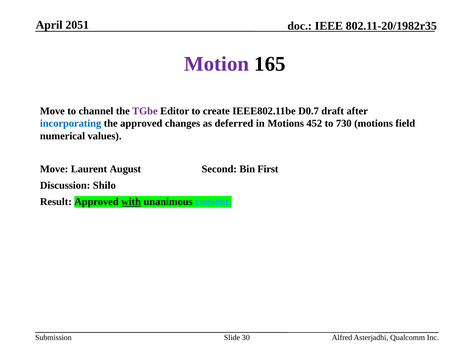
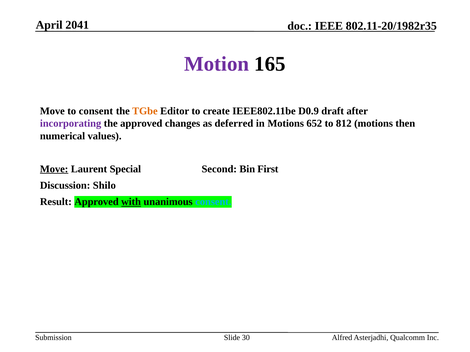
2051: 2051 -> 2041 (77, 25)
to channel: channel -> consent (96, 111)
TGbe colour: purple -> orange (145, 111)
D0.7: D0.7 -> D0.9 (309, 111)
incorporating colour: blue -> purple (71, 124)
452: 452 -> 652 (314, 124)
730: 730 -> 812 (344, 124)
field: field -> then (405, 124)
Move underline: none -> present (54, 169)
August: August -> Special (125, 169)
